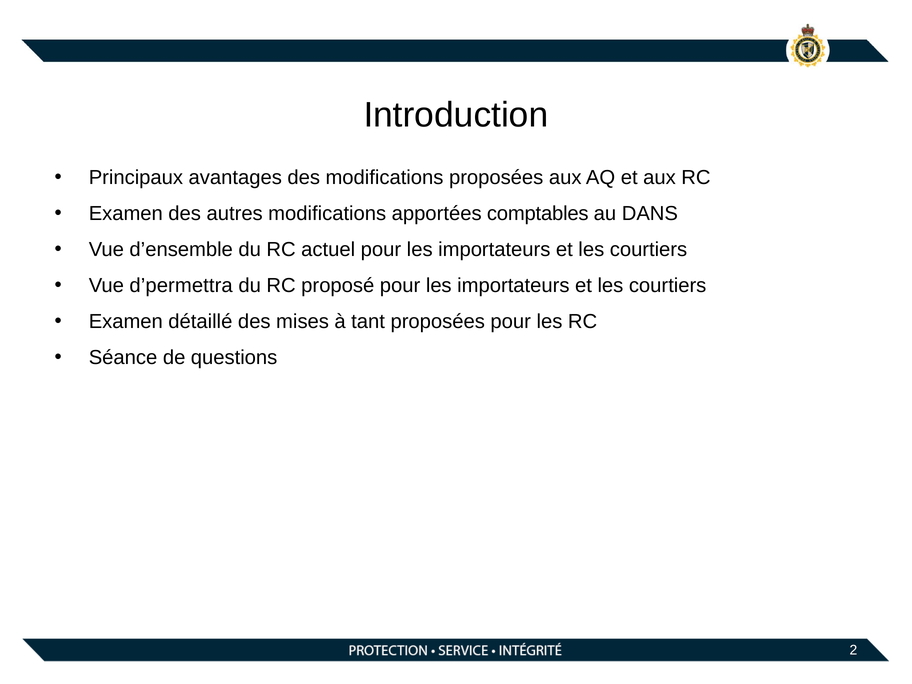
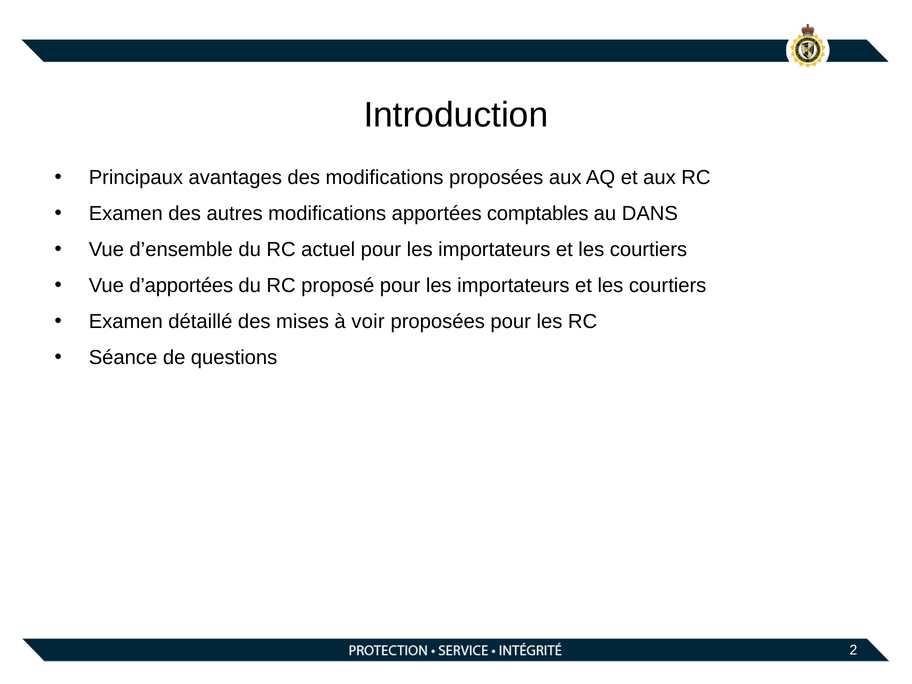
d’permettra: d’permettra -> d’apportées (181, 286)
tant: tant -> voir (368, 322)
